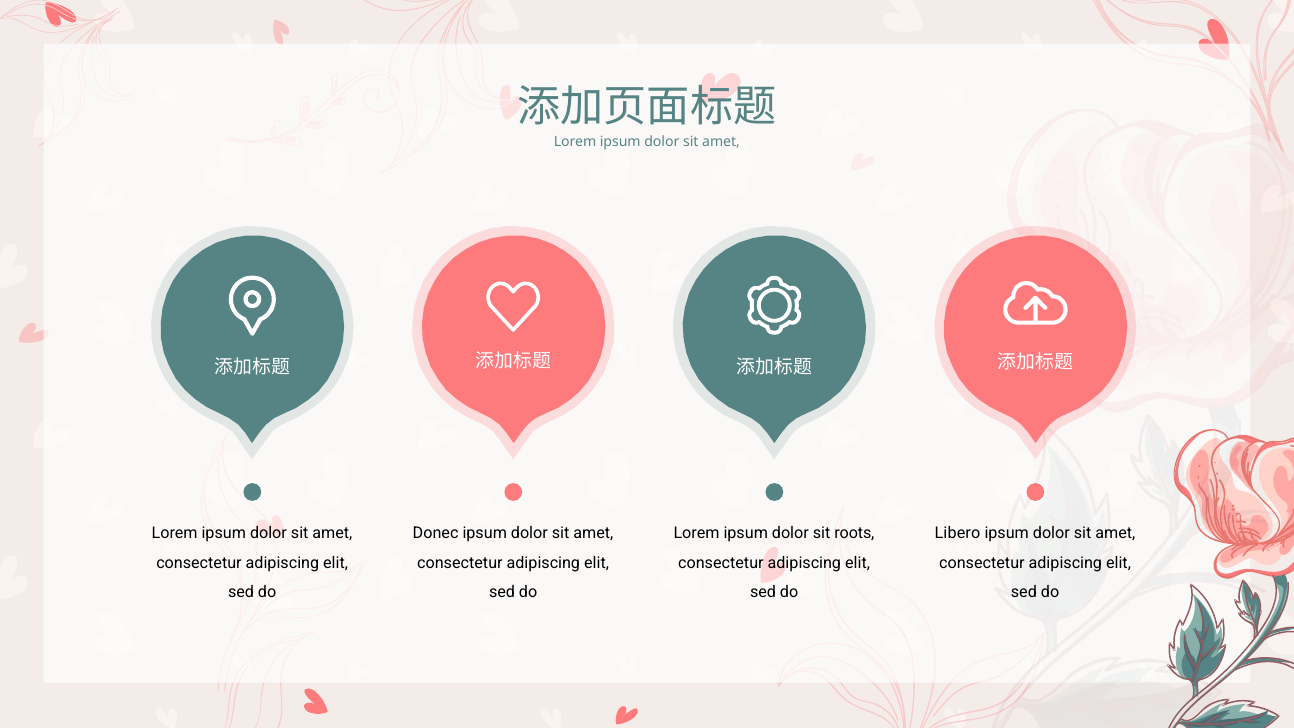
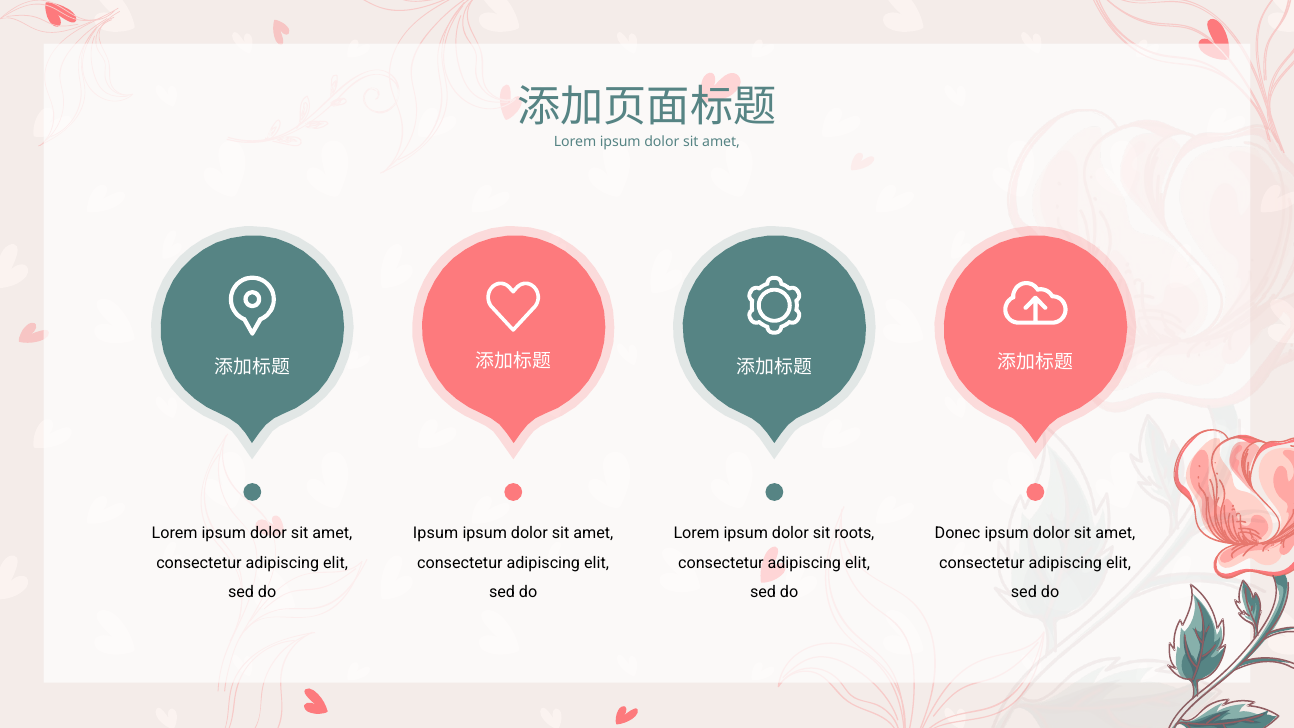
Donec: Donec -> Ipsum (436, 534)
Libero: Libero -> Donec (958, 534)
